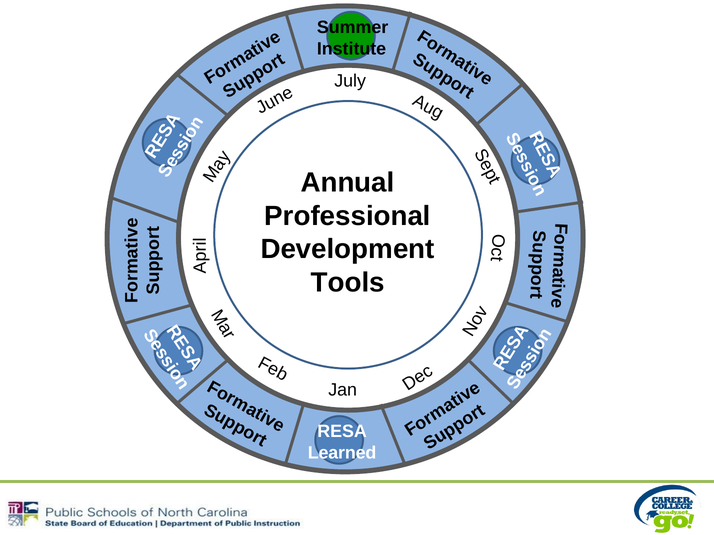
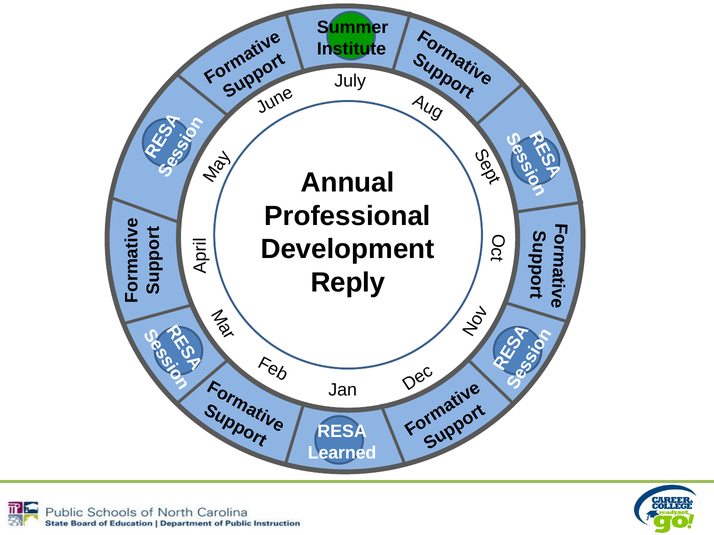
Tools: Tools -> Reply (348, 283)
